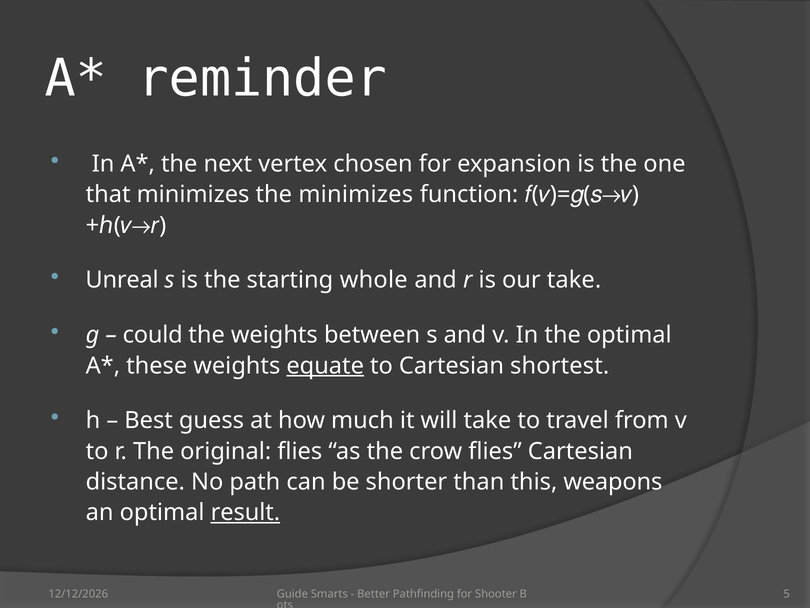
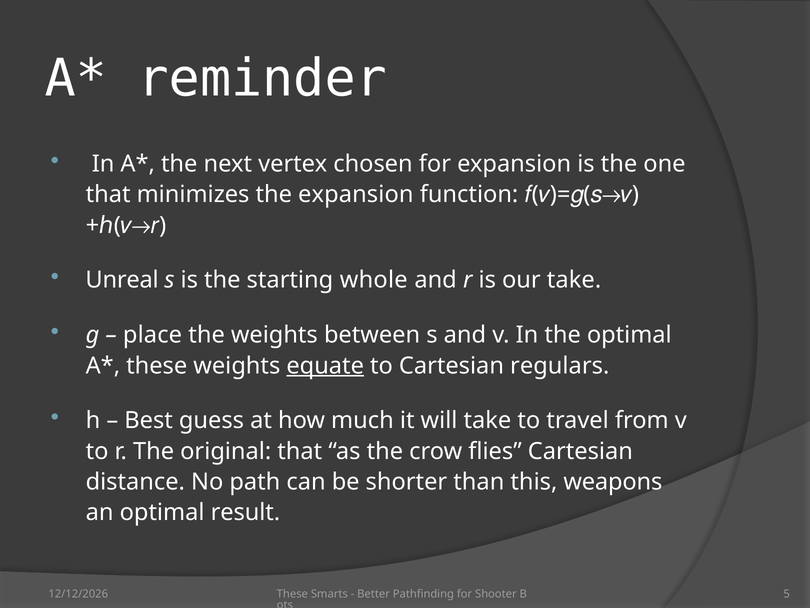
the minimizes: minimizes -> expansion (356, 194)
could: could -> place (153, 335)
shortest: shortest -> regulars (560, 365)
original flies: flies -> that (300, 451)
result underline: present -> none (245, 512)
Guide: Guide -> These (292, 593)
